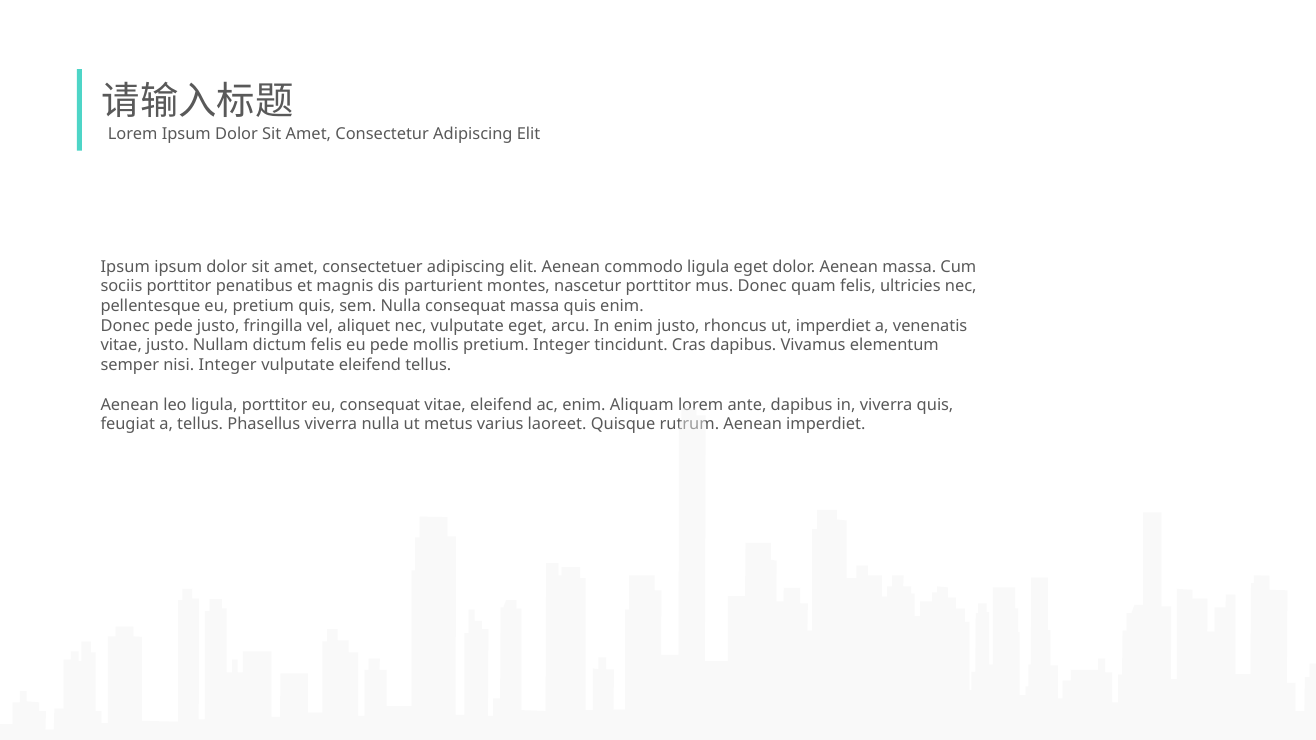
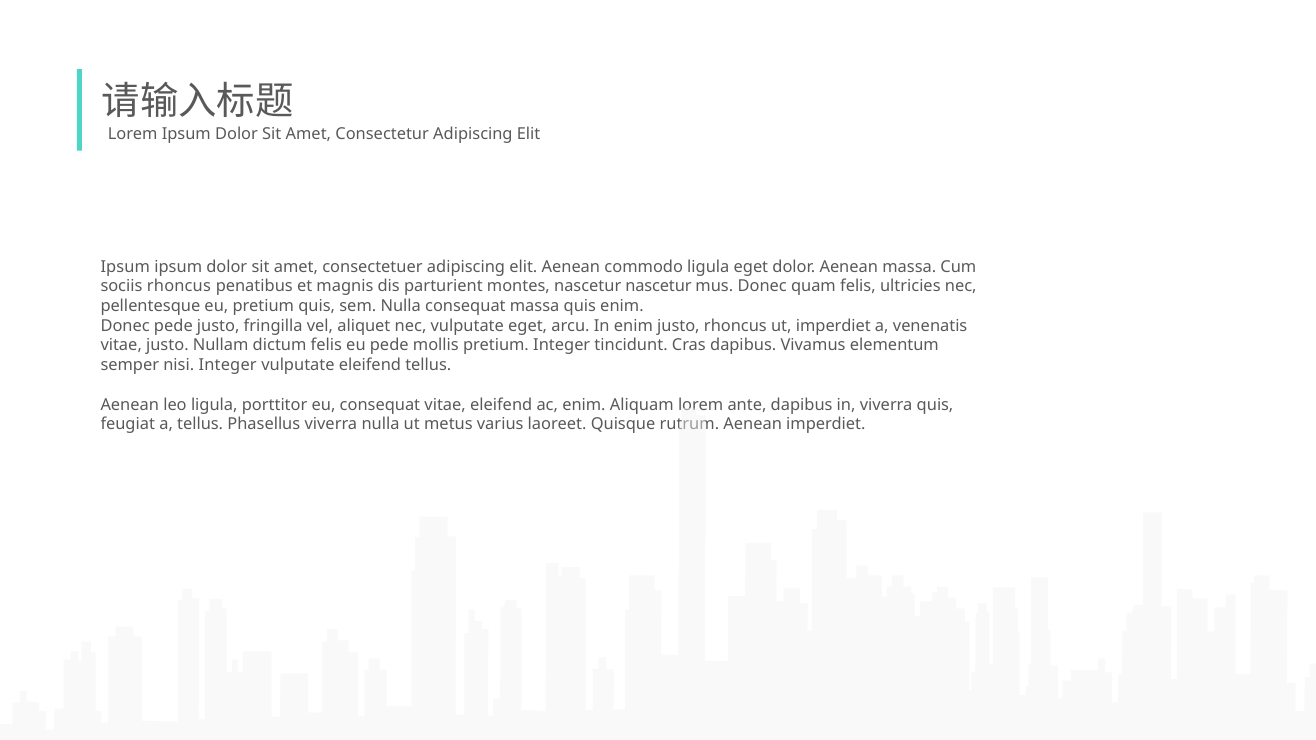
sociis porttitor: porttitor -> rhoncus (179, 286)
nascetur porttitor: porttitor -> nascetur (658, 286)
